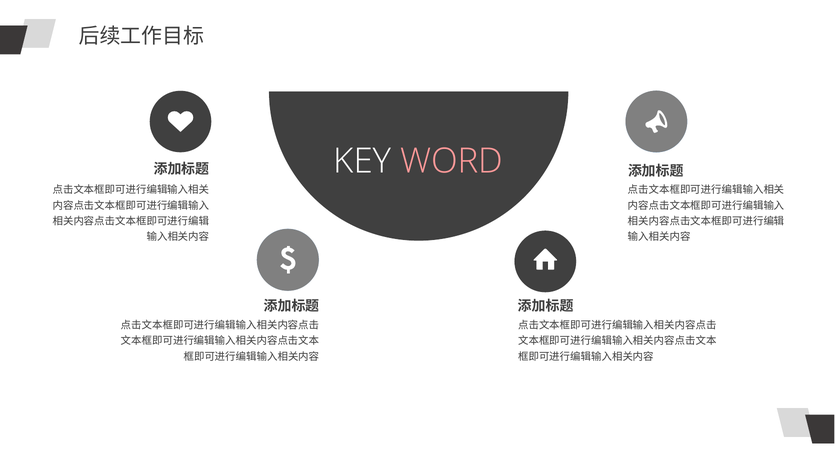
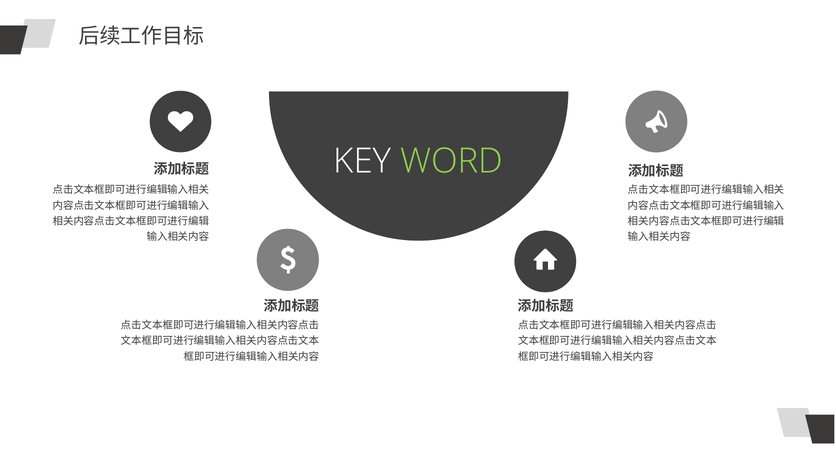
WORD colour: pink -> light green (451, 161)
